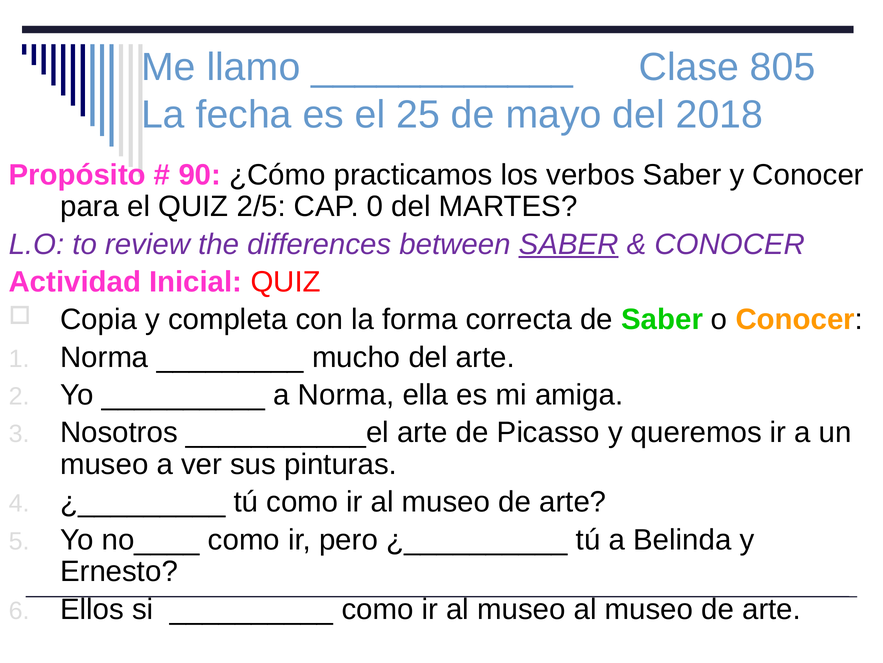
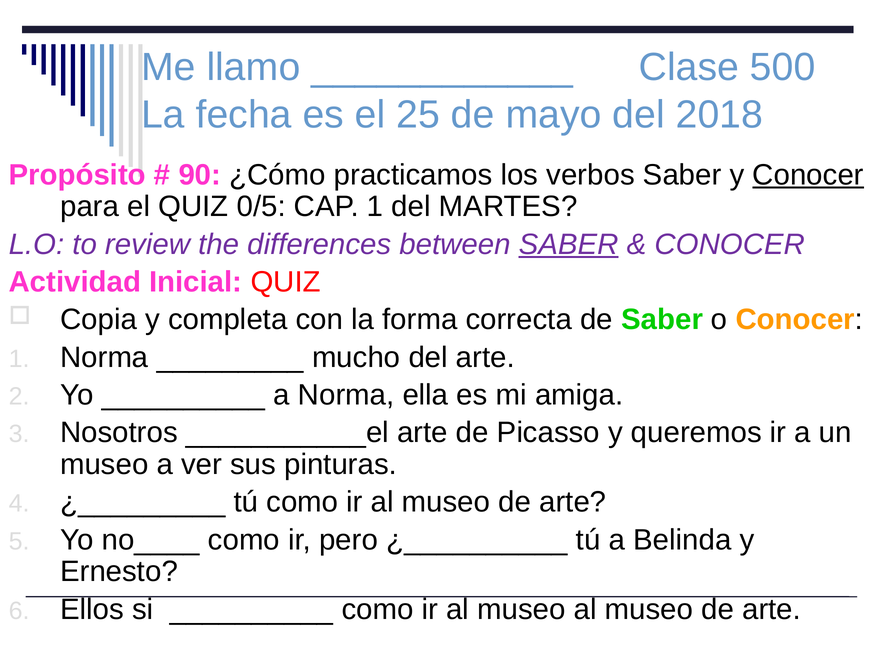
805: 805 -> 500 (783, 67)
Conocer underline: none -> present (808, 175)
2/5: 2/5 -> 0/5 (261, 206)
CAP 0: 0 -> 1 (375, 206)
